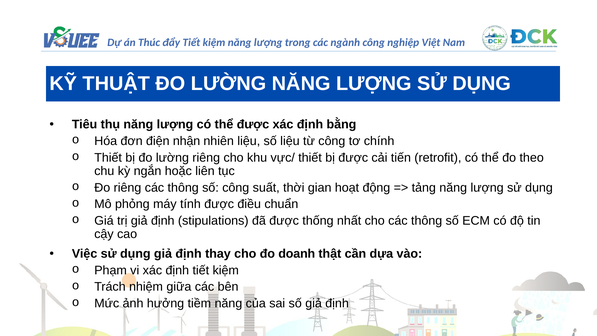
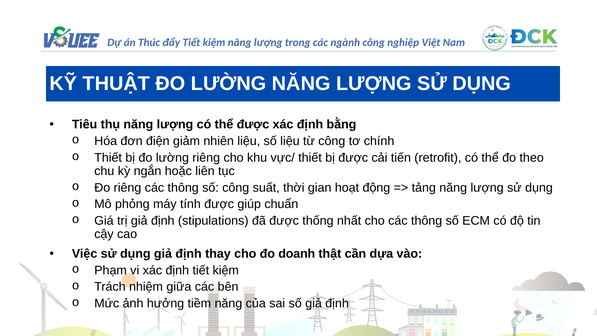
nhận: nhận -> giảm (186, 141)
điều: điều -> giúp (249, 204)
